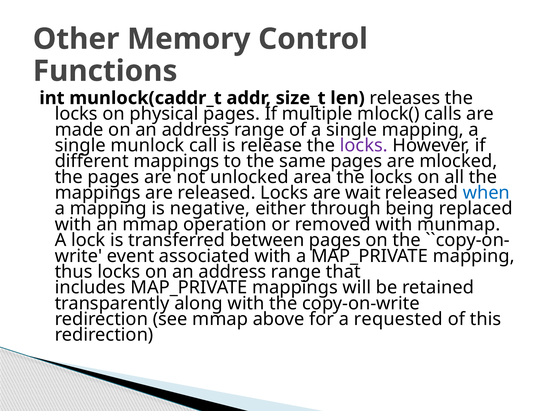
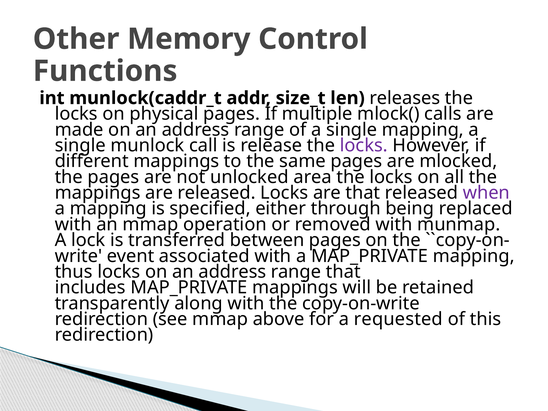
are wait: wait -> that (363, 193)
when colour: blue -> purple (486, 193)
negative: negative -> specified (210, 209)
